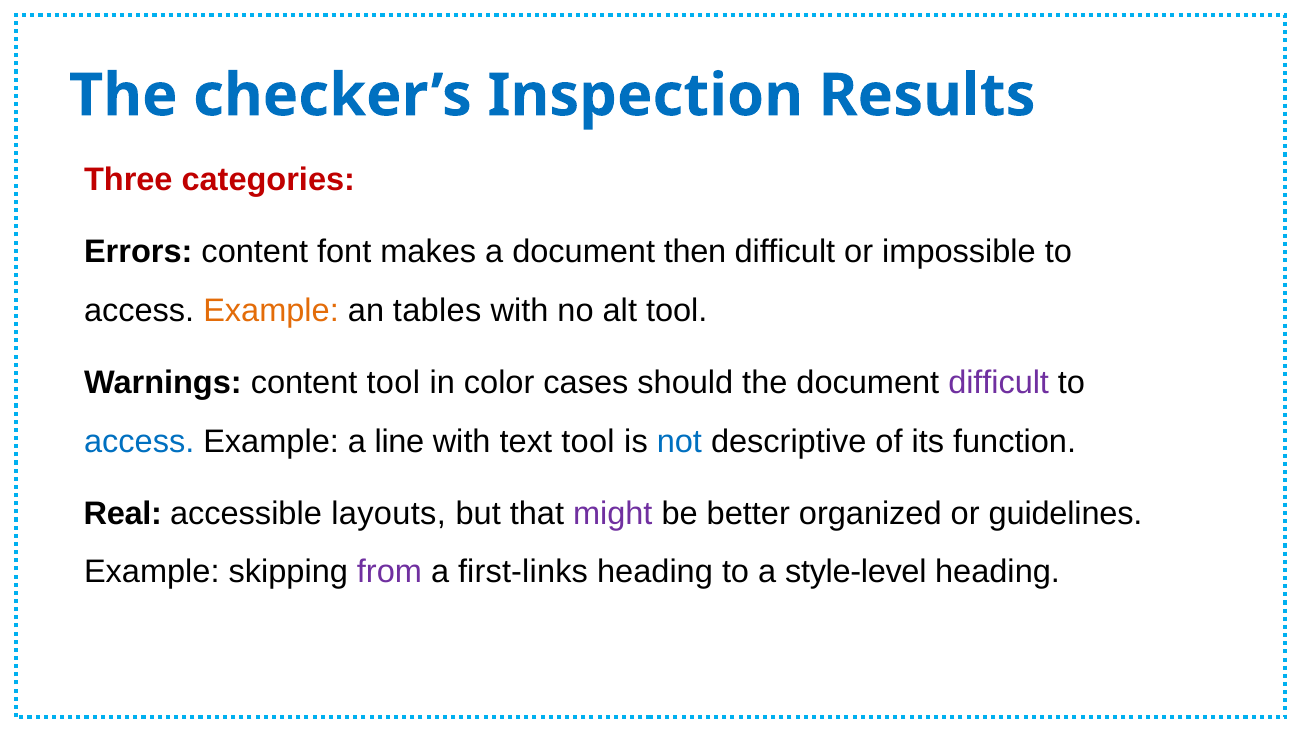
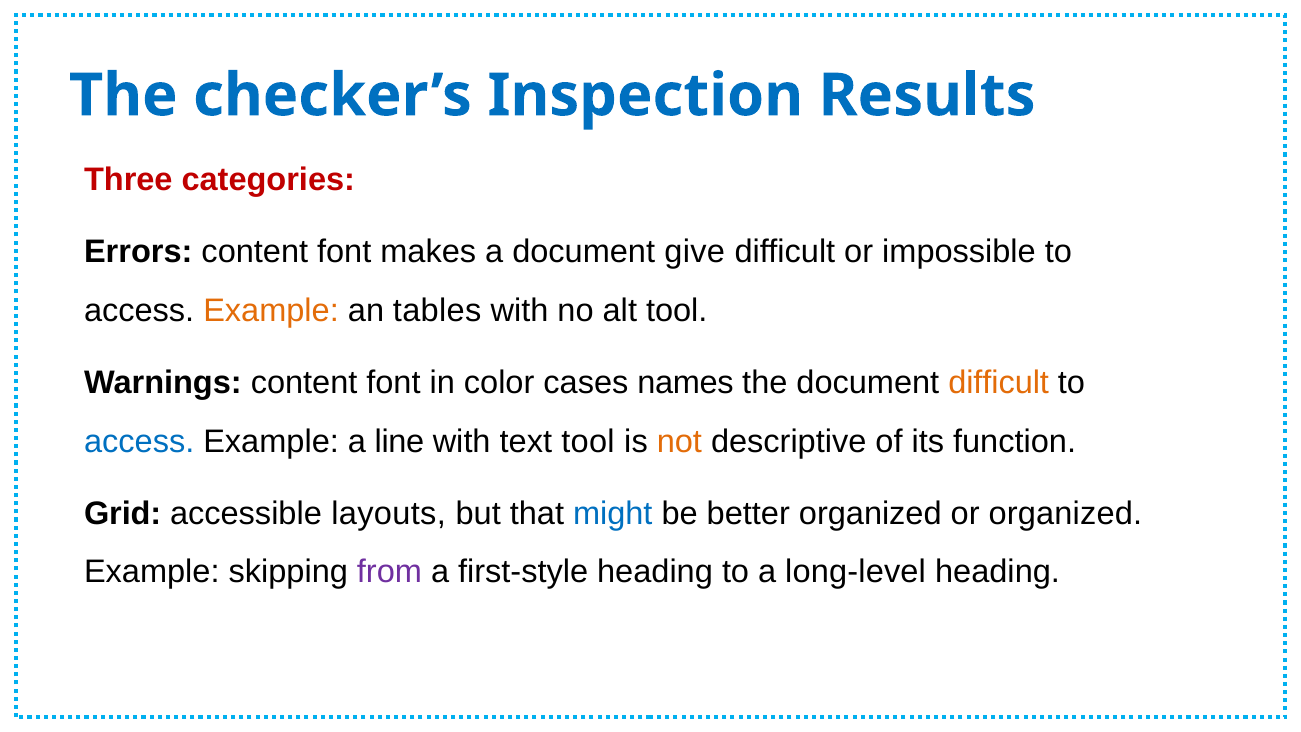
then: then -> give (695, 252)
Warnings content tool: tool -> font (393, 383)
should: should -> names (686, 383)
difficult colour: purple -> orange (999, 383)
not colour: blue -> orange (679, 441)
Real: Real -> Grid (123, 513)
might colour: purple -> blue (613, 513)
or guidelines: guidelines -> organized (1065, 513)
first-links: first-links -> first-style (523, 572)
style-level: style-level -> long-level (856, 572)
